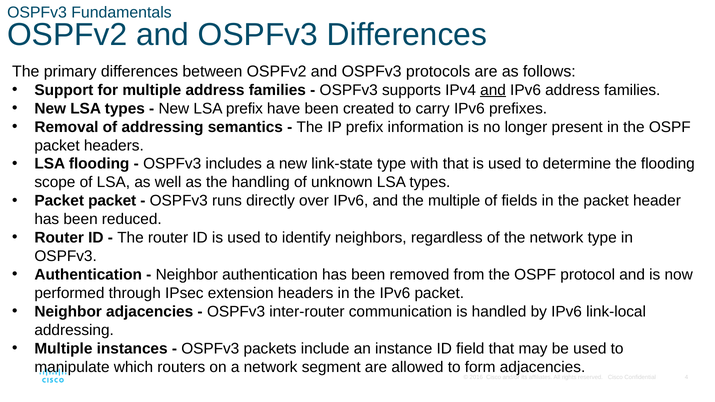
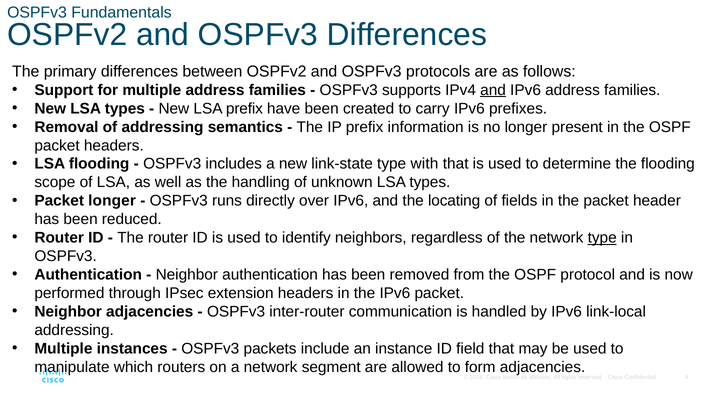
Packet packet: packet -> longer (112, 201)
the multiple: multiple -> locating (454, 201)
type underline: none -> present (602, 238)
